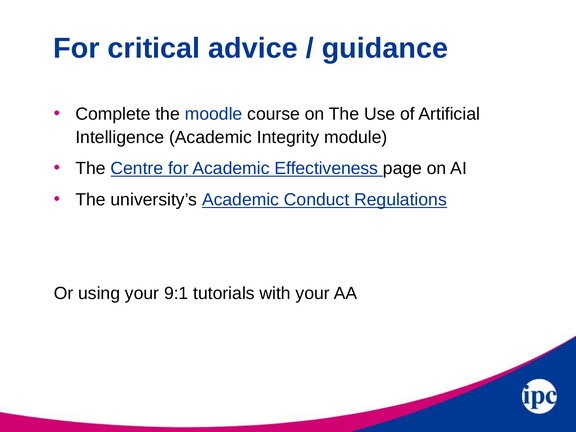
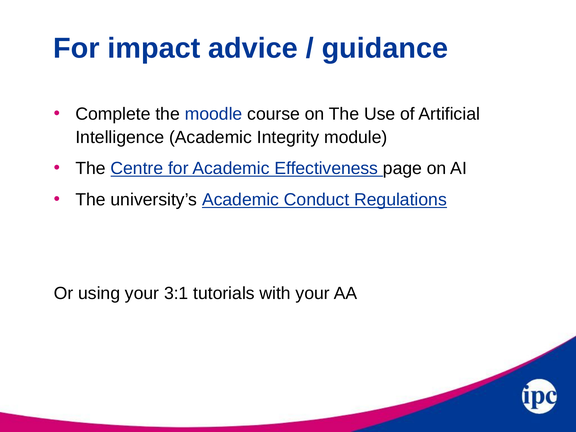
critical: critical -> impact (154, 48)
9:1: 9:1 -> 3:1 (176, 293)
